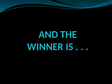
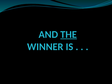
THE underline: none -> present (69, 34)
